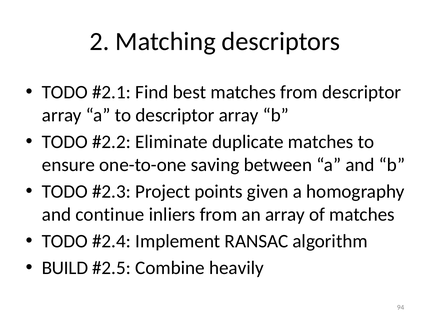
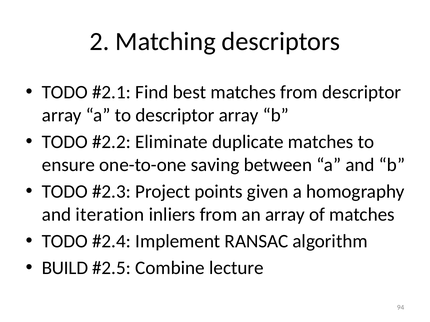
continue: continue -> iteration (110, 215)
heavily: heavily -> lecture (236, 268)
